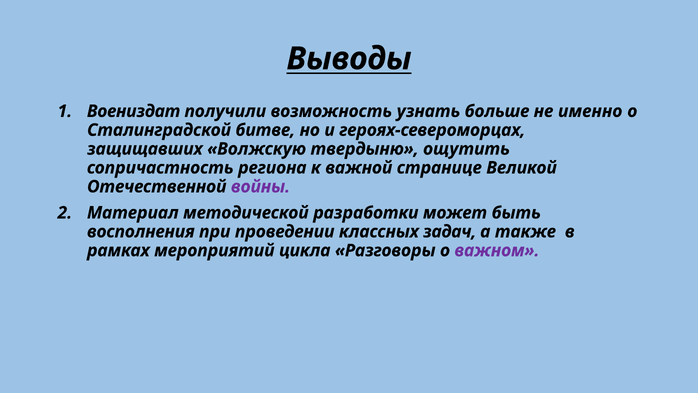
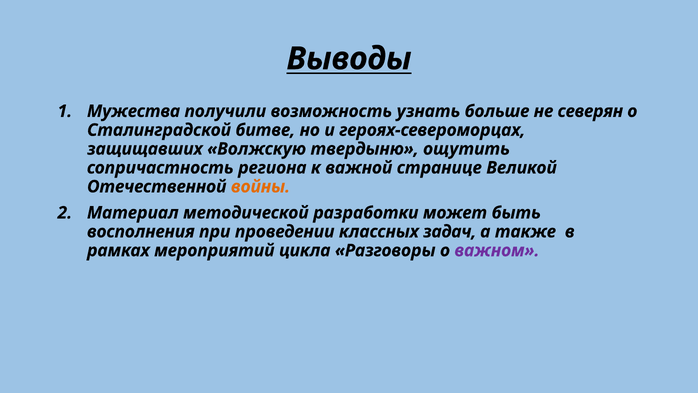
Воениздат: Воениздат -> Мужества (134, 111)
именно: именно -> северян (590, 111)
войны colour: purple -> orange (261, 186)
